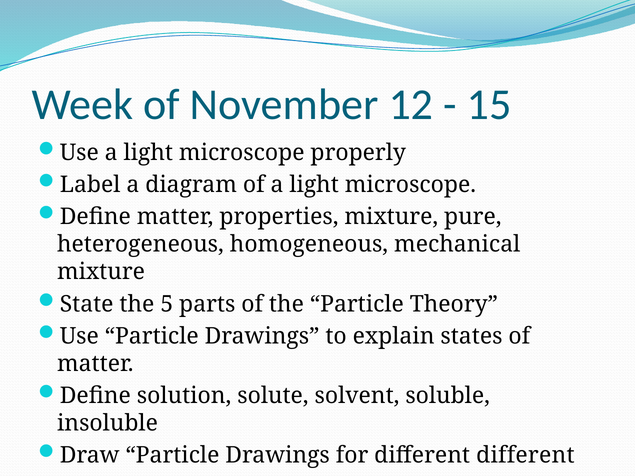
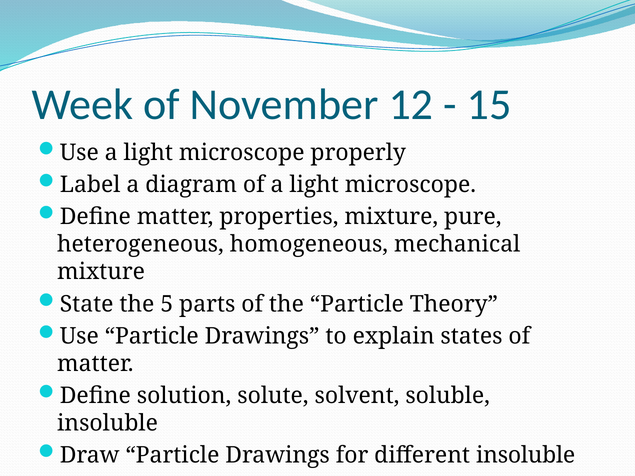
different different: different -> insoluble (526, 455)
